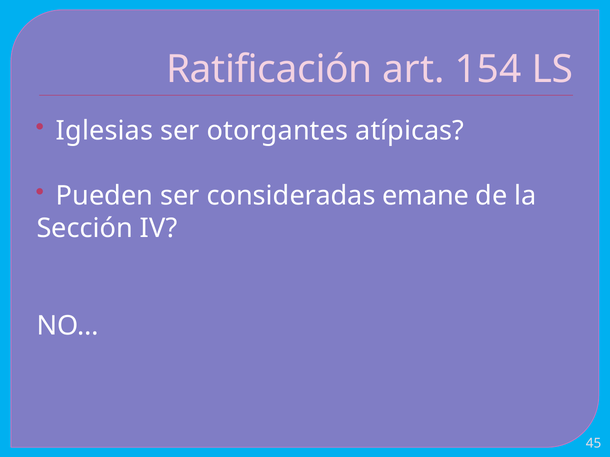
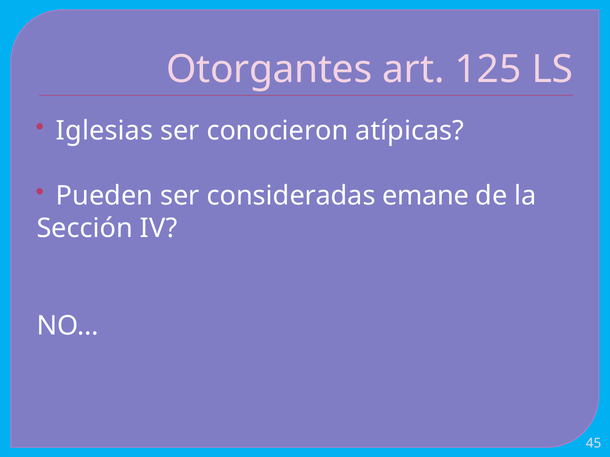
Ratificación: Ratificación -> Otorgantes (269, 69)
154: 154 -> 125 (488, 69)
otorgantes: otorgantes -> conocieron (278, 131)
